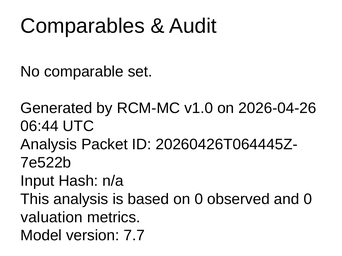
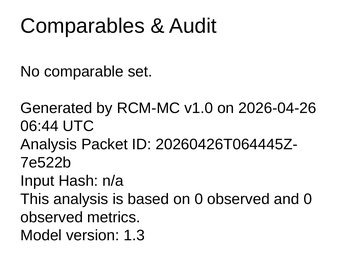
valuation: valuation -> observed (52, 218)
7.7: 7.7 -> 1.3 (134, 236)
